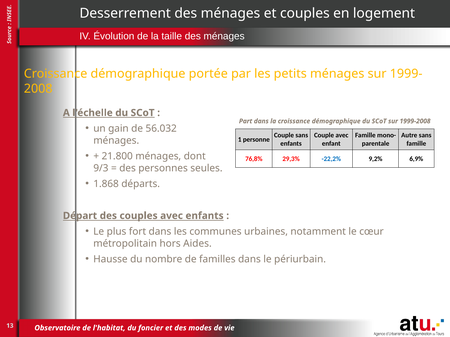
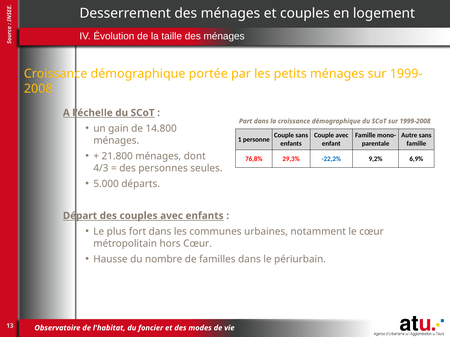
56.032: 56.032 -> 14.800 (161, 129)
9/3: 9/3 -> 4/3 (101, 168)
1.868: 1.868 -> 5.000 (106, 184)
hors Aides: Aides -> Cœur (198, 244)
